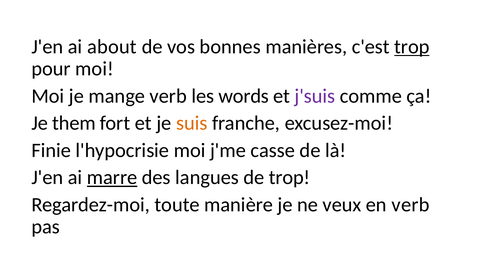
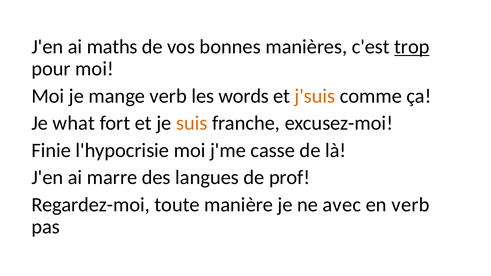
about: about -> maths (112, 47)
j'suis colour: purple -> orange (315, 96)
them: them -> what (74, 123)
marre underline: present -> none (112, 178)
de trop: trop -> prof (290, 178)
veux: veux -> avec (342, 205)
